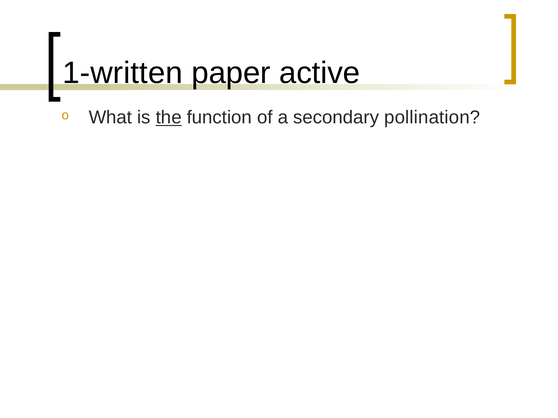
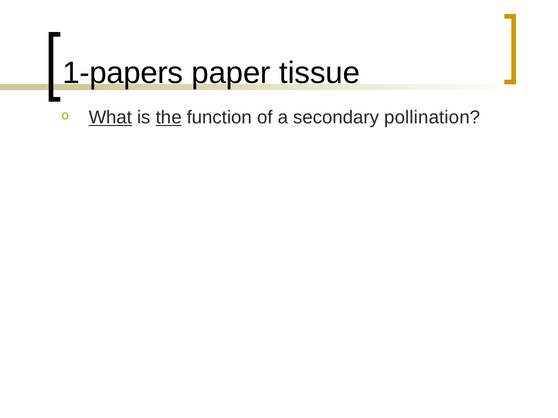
1-written: 1-written -> 1-papers (123, 73)
active: active -> tissue (320, 73)
What underline: none -> present (110, 118)
